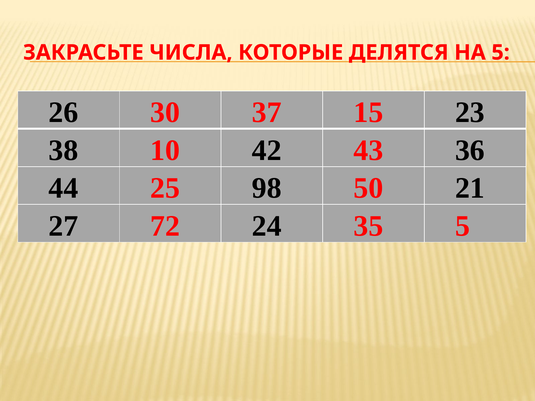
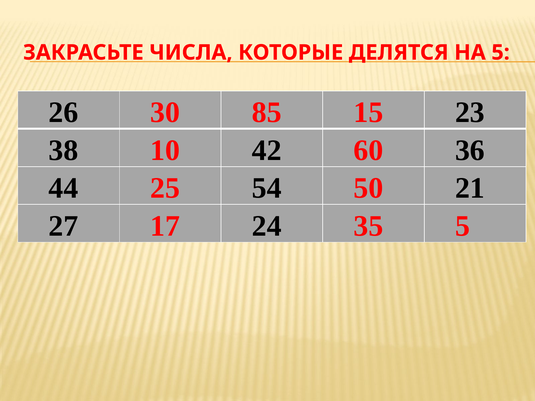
37: 37 -> 85 (267, 113)
43: 43 -> 60 (368, 150)
98: 98 -> 54 (267, 188)
72: 72 -> 17 (165, 226)
